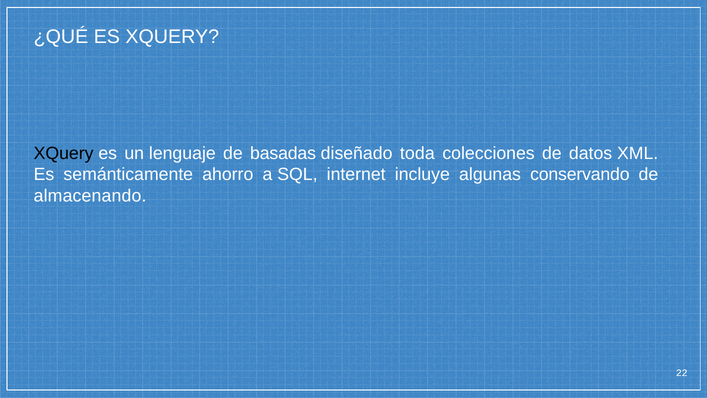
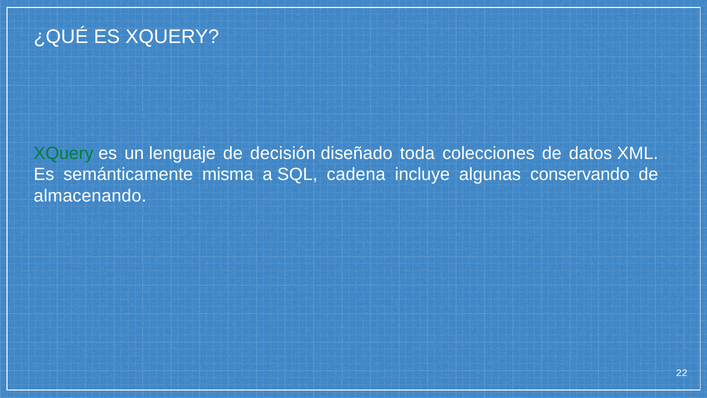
XQuery colour: black -> green (64, 153)
basadas: basadas -> decisión (283, 153)
ahorro: ahorro -> misma (228, 174)
internet: internet -> cadena (356, 174)
